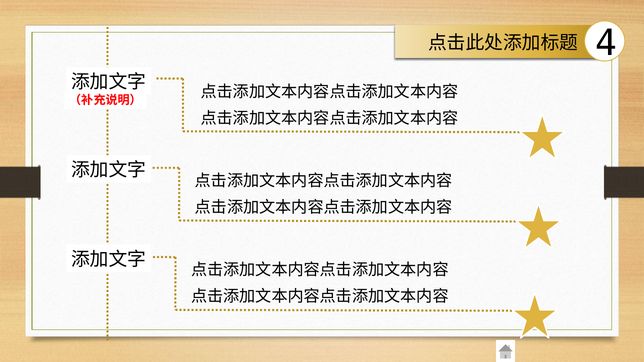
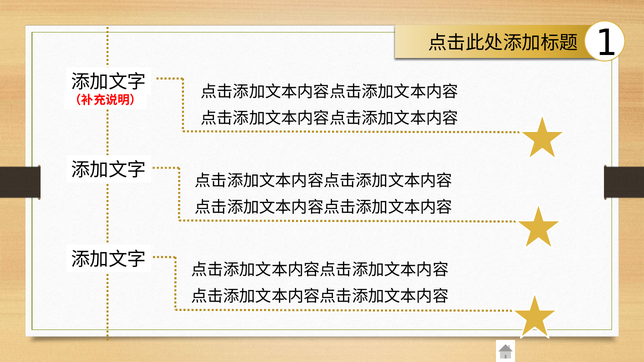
4: 4 -> 1 (606, 44)
